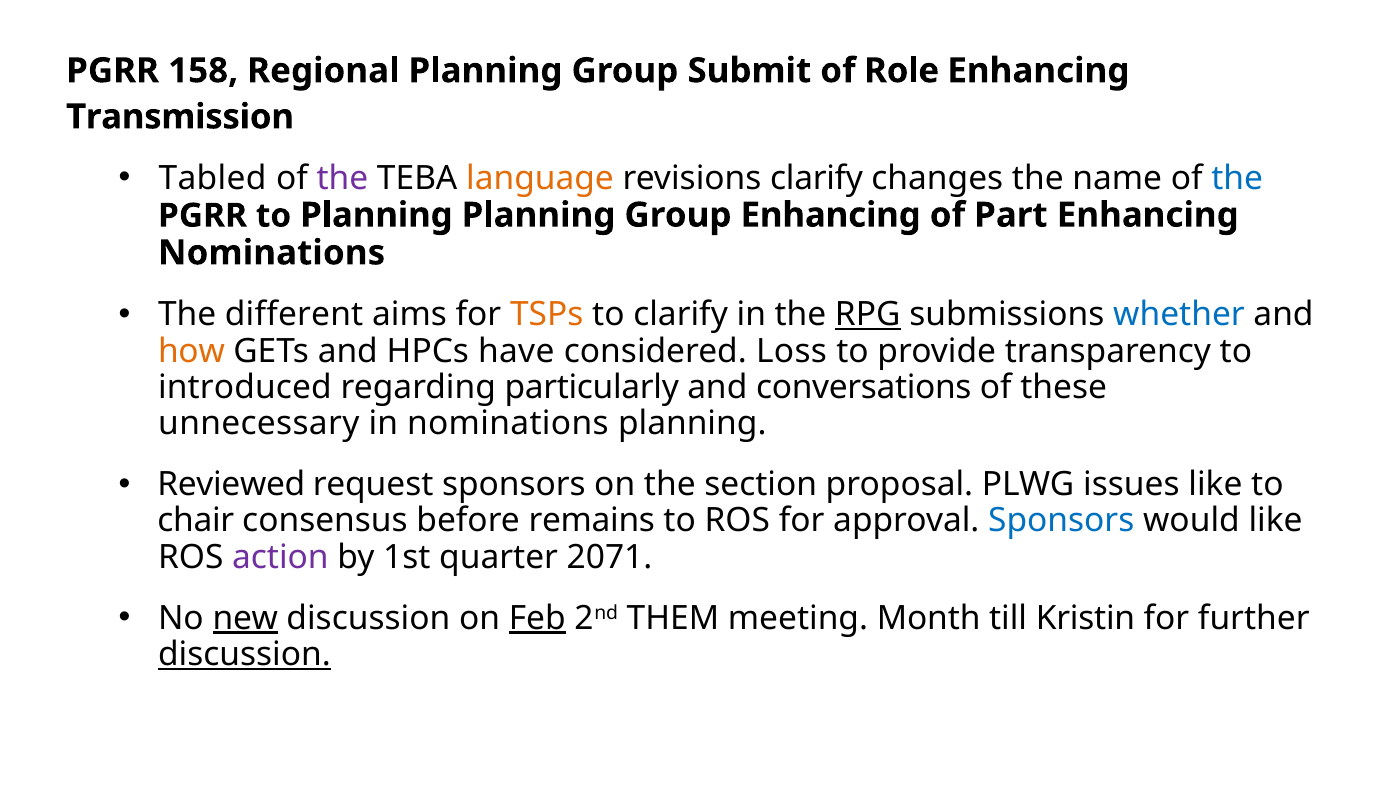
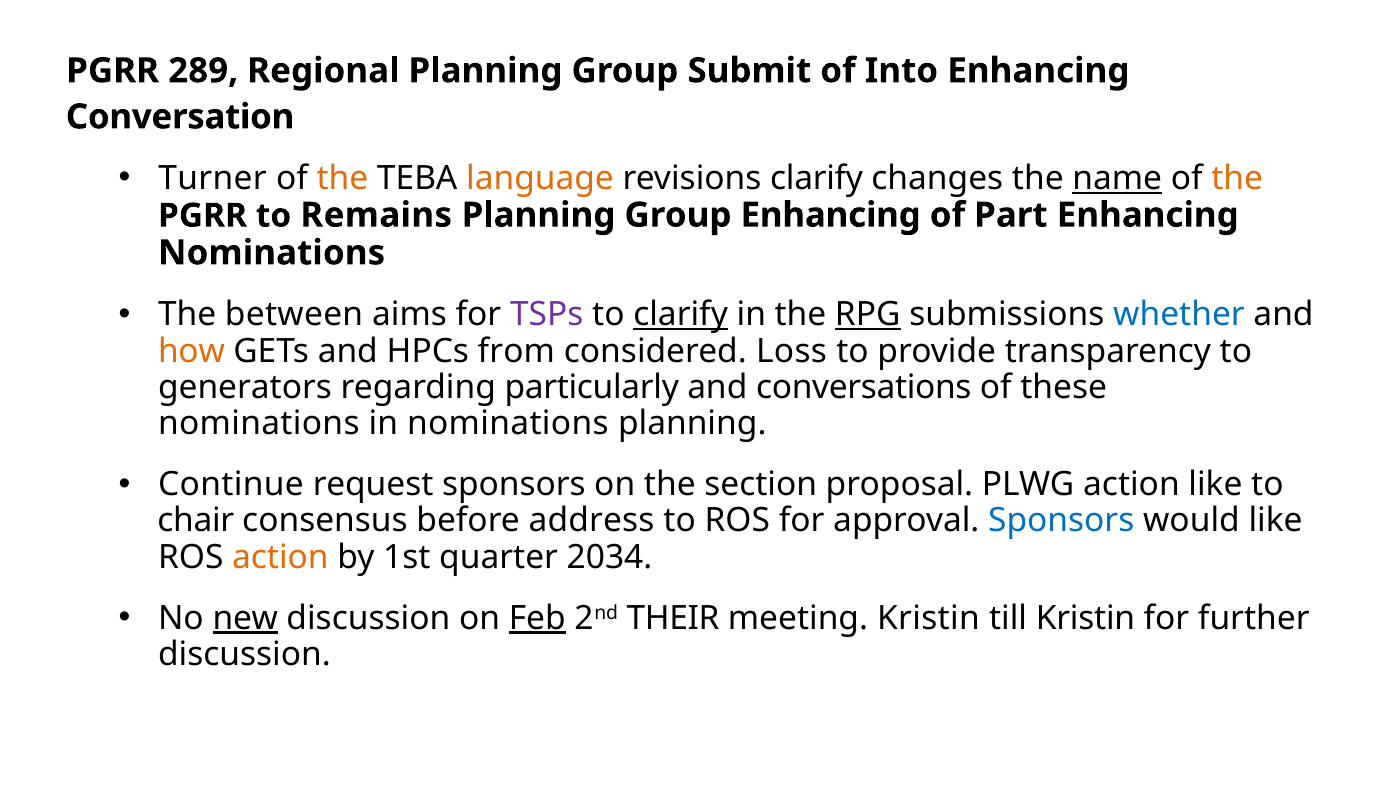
158: 158 -> 289 (203, 71)
Role: Role -> Into (901, 71)
Transmission: Transmission -> Conversation (180, 117)
Tabled: Tabled -> Turner (213, 178)
the colour: purple -> orange (342, 178)
name underline: none -> present (1117, 178)
the colour: blue -> orange (1237, 178)
to Planning: Planning -> Remains (376, 215)
different: different -> between (294, 315)
TSPs colour: orange -> purple (547, 315)
clarify underline: none -> present (681, 315)
have: have -> from (516, 351)
introduced: introduced -> generators (245, 387)
unnecessary: unnecessary -> nominations (259, 423)
Reviewed: Reviewed -> Continue (231, 484)
PLWG issues: issues -> action (1131, 484)
remains: remains -> address (592, 521)
action colour: purple -> orange (280, 557)
2071: 2071 -> 2034 (610, 557)
THEM: THEM -> THEIR (673, 618)
meeting Month: Month -> Kristin (928, 618)
discussion underline: present -> none (244, 654)
